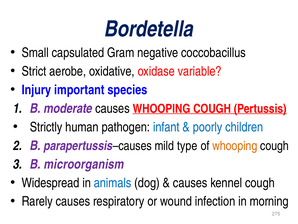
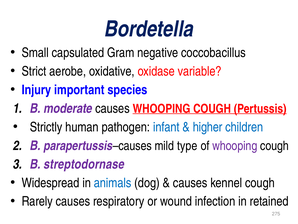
poorly: poorly -> higher (208, 127)
whooping colour: orange -> purple (235, 145)
microorganism: microorganism -> streptodornase (84, 164)
morning: morning -> retained (269, 201)
